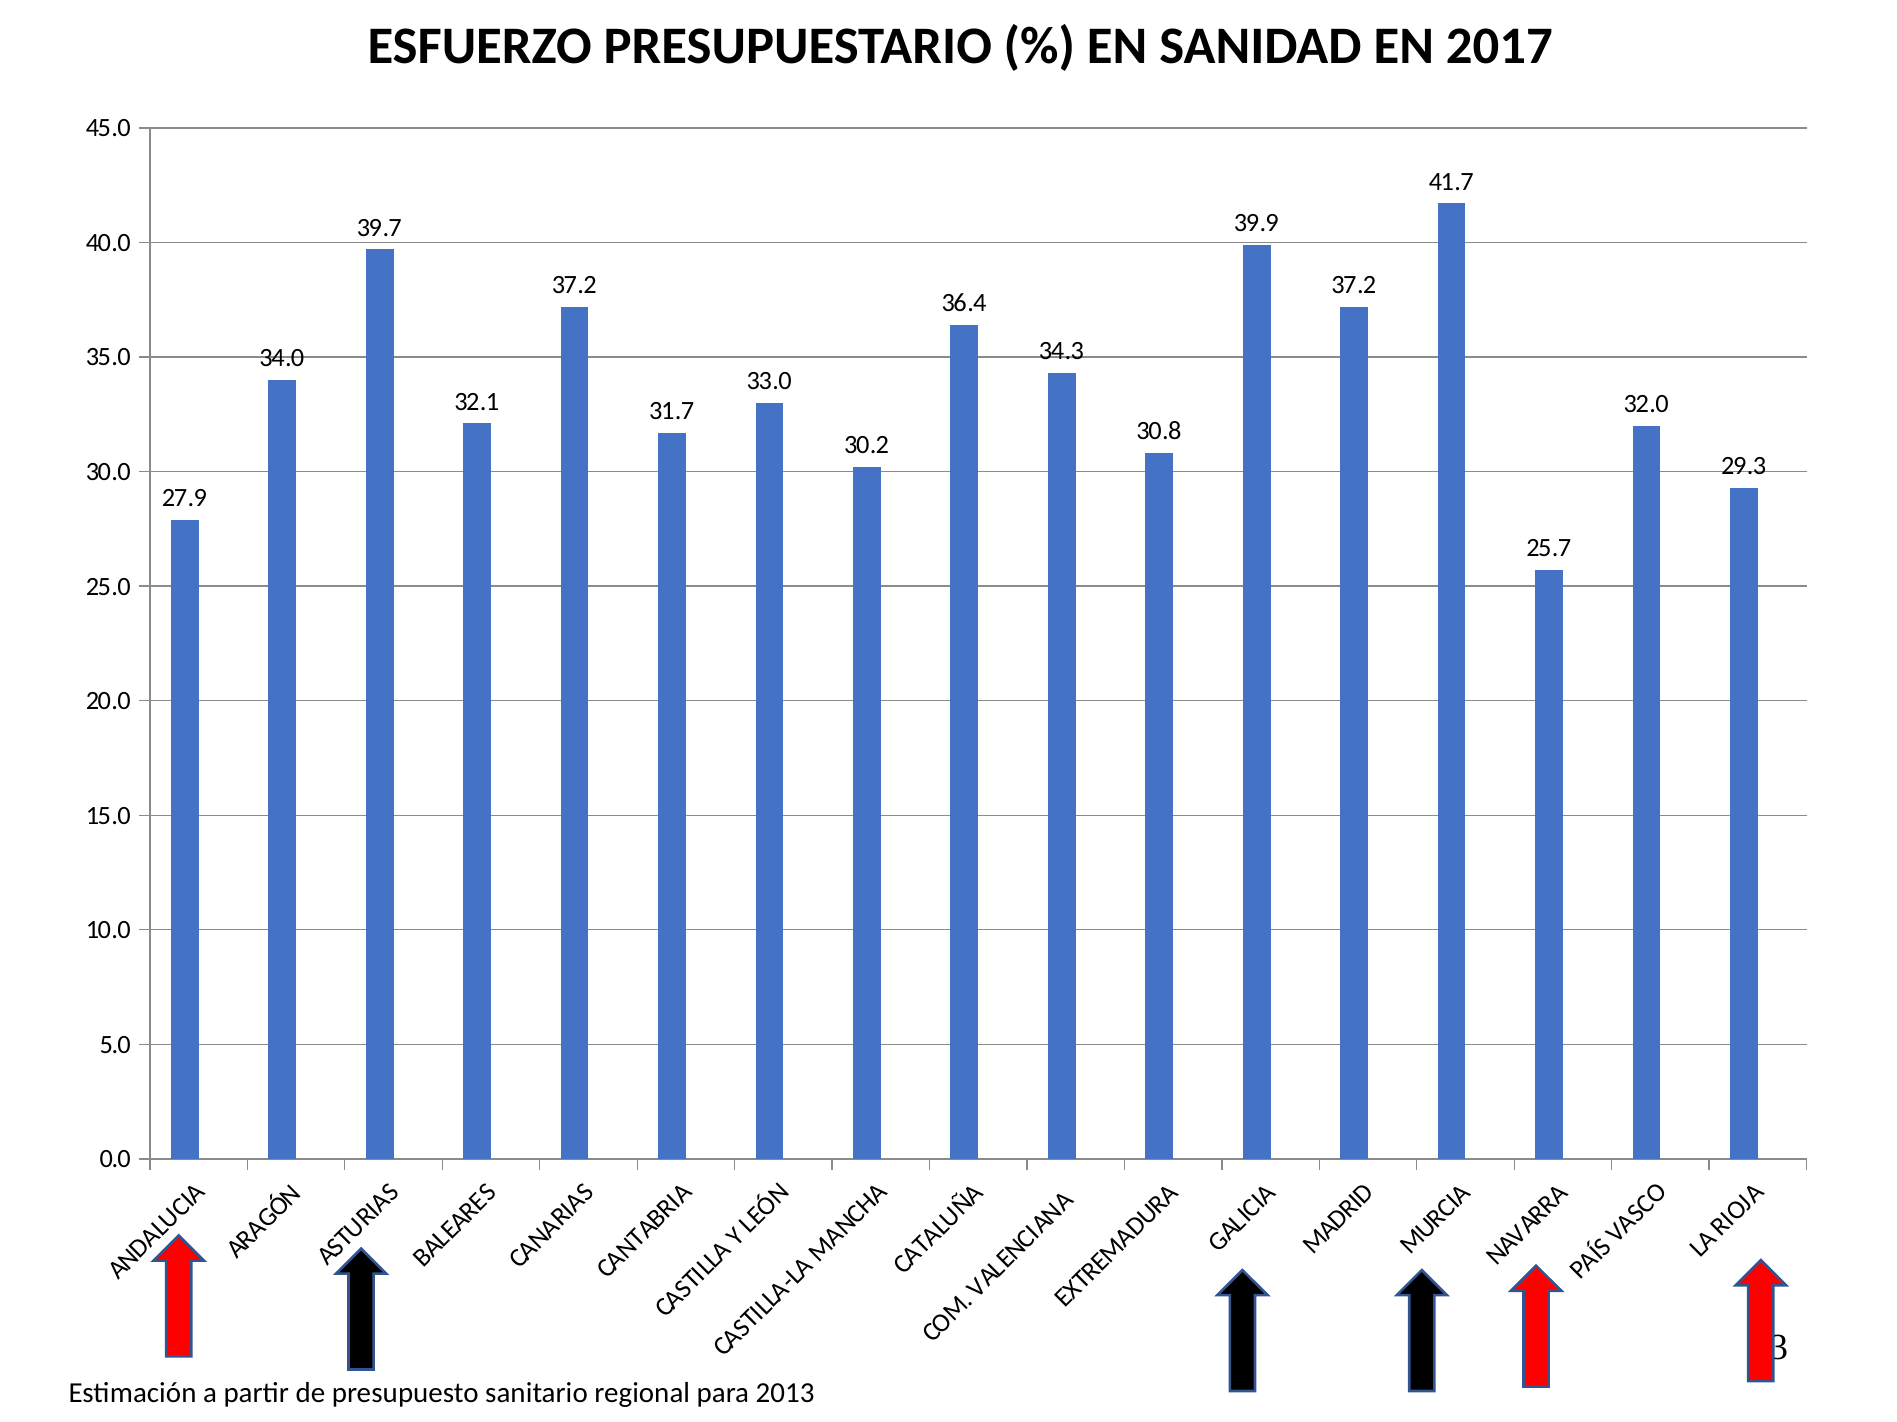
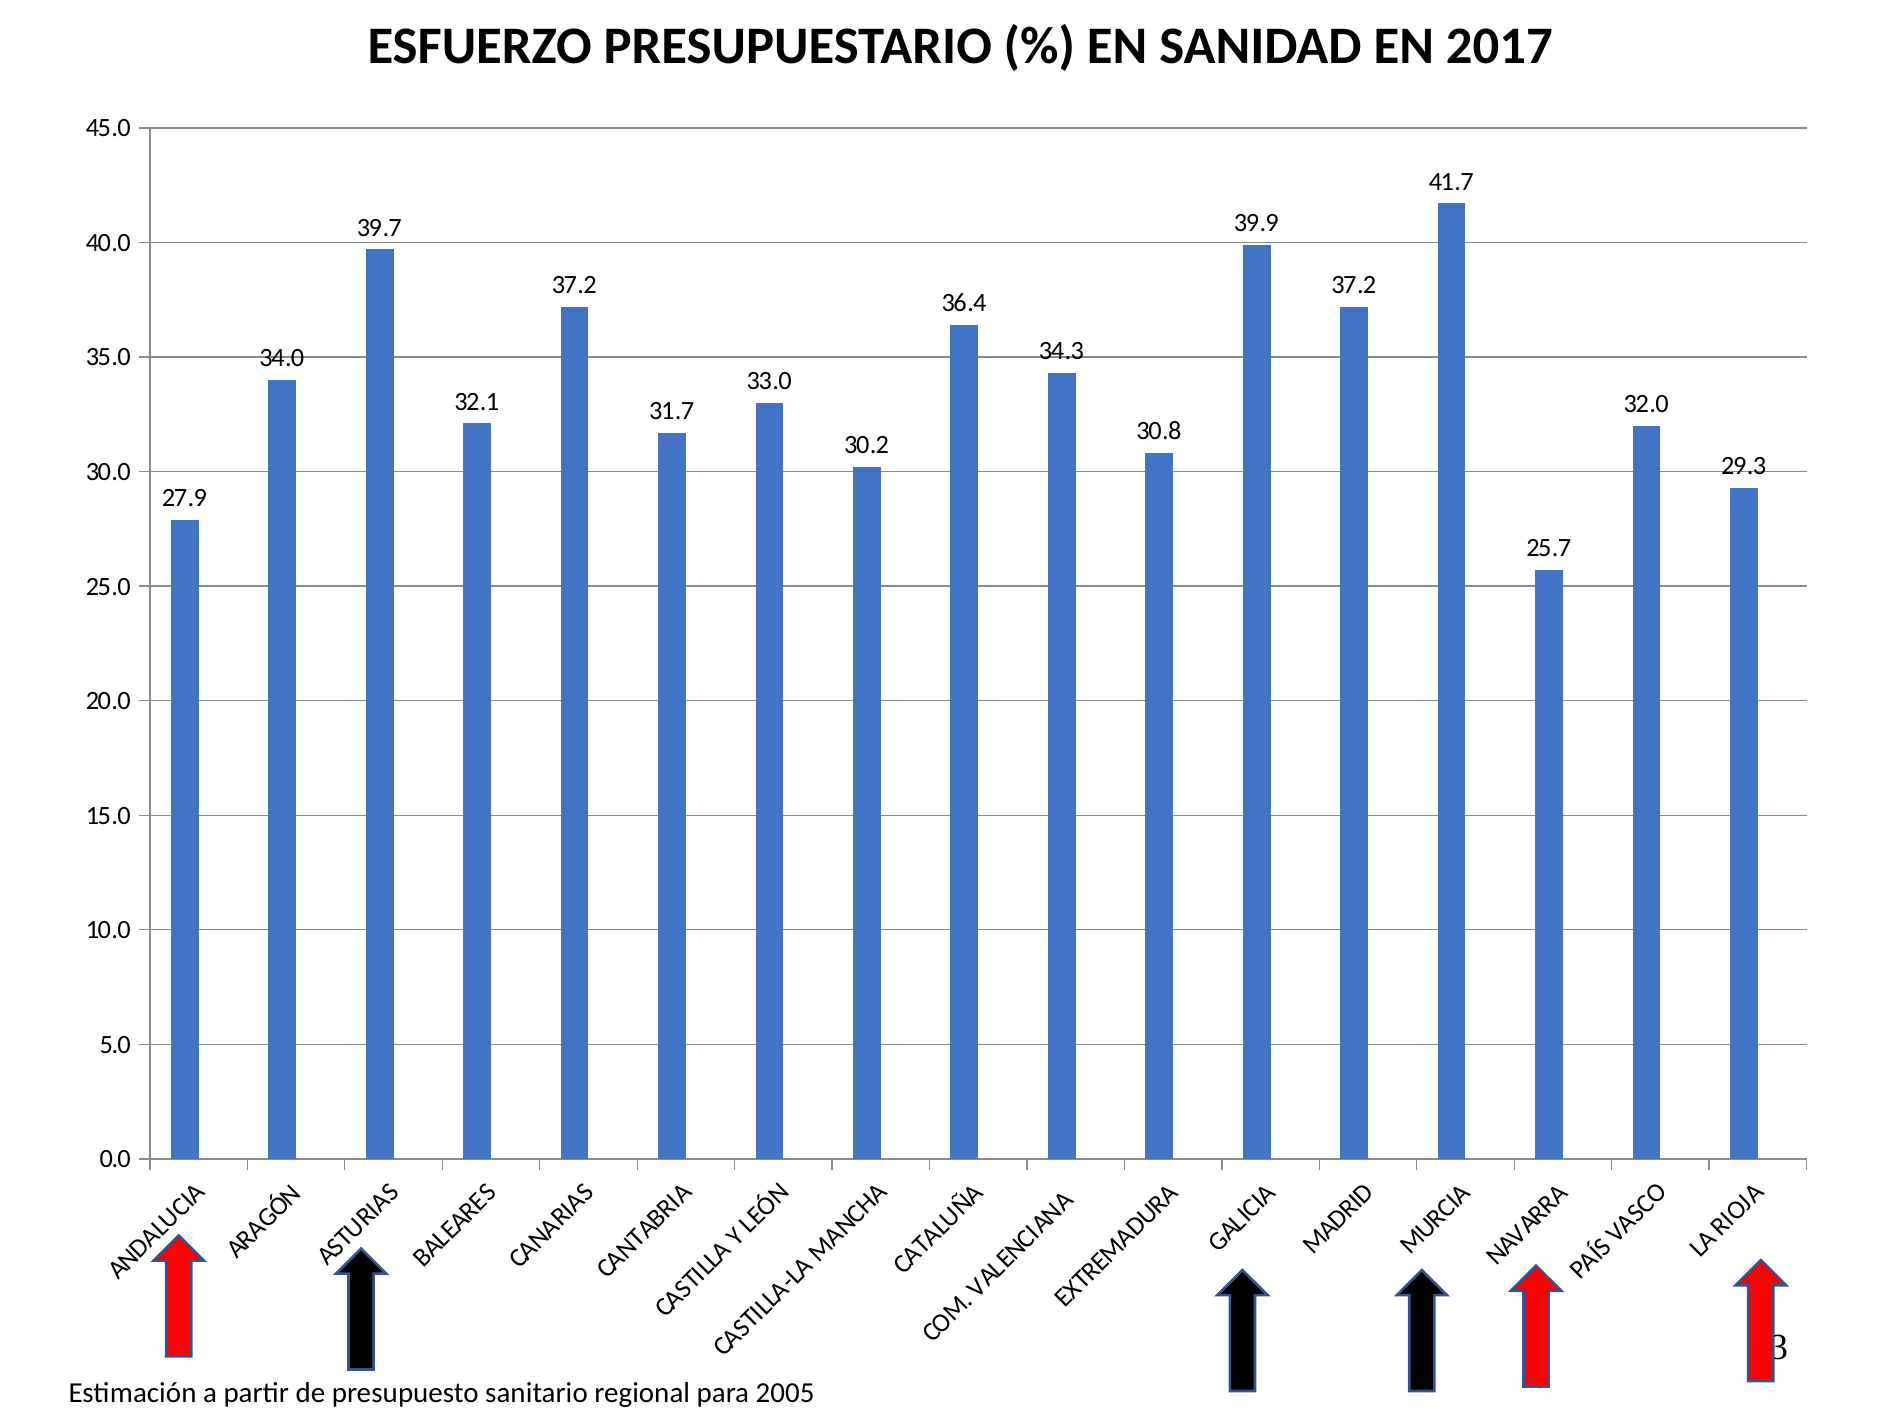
2013: 2013 -> 2005 (785, 1393)
